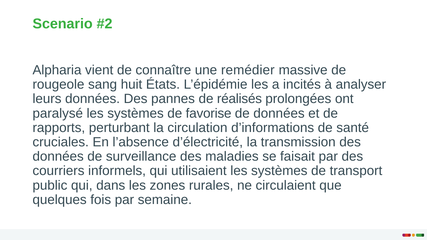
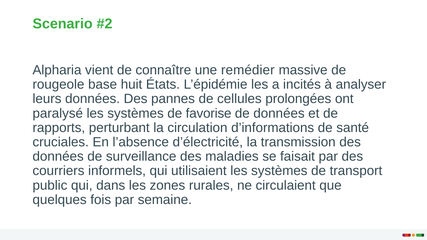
sang: sang -> base (103, 85)
réalisés: réalisés -> cellules (239, 99)
